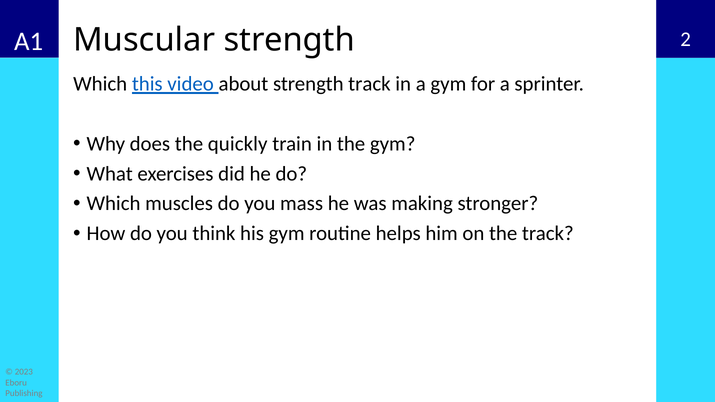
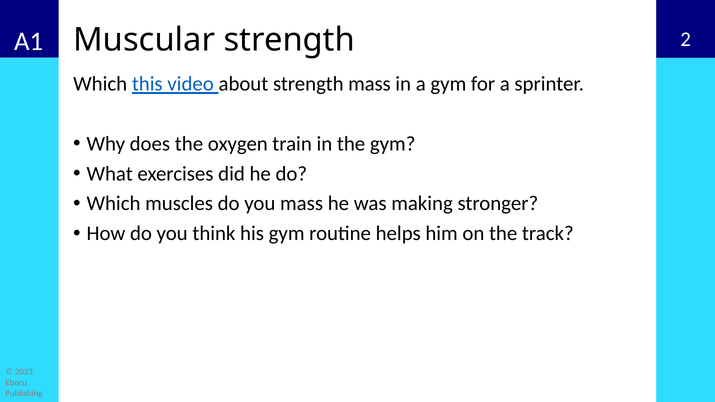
strength track: track -> mass (370, 84)
quickly: quickly -> oxygen (238, 144)
